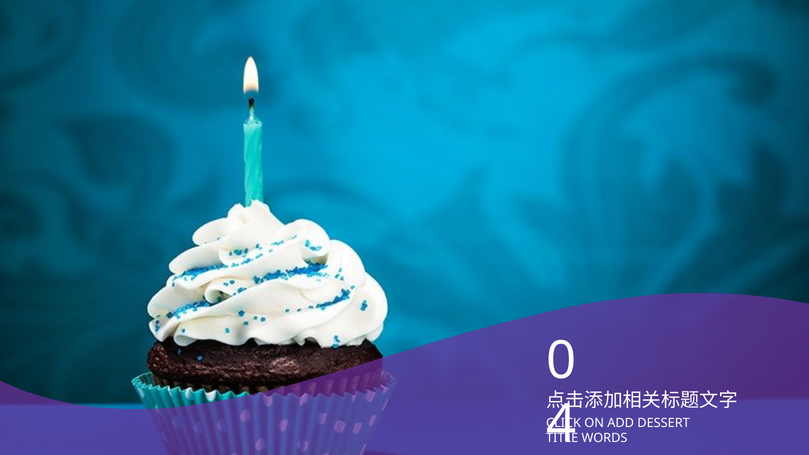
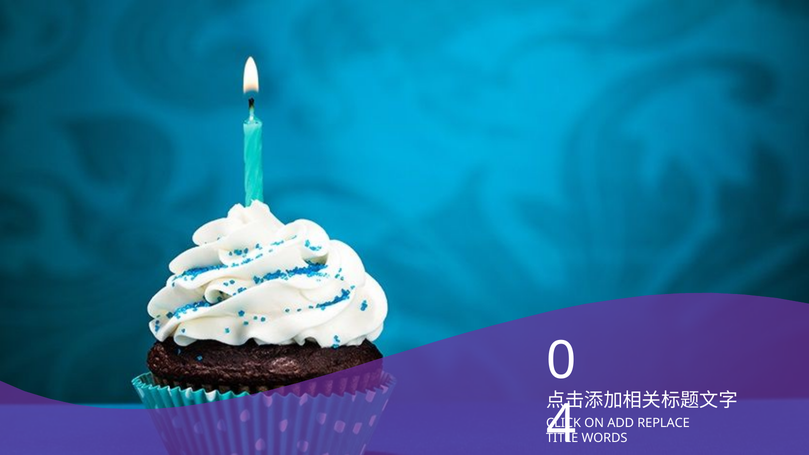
DESSERT: DESSERT -> REPLACE (664, 423)
